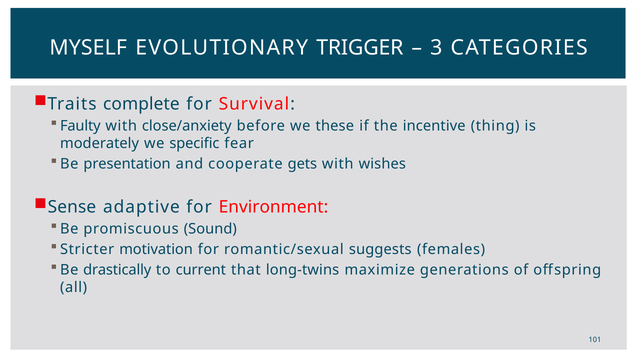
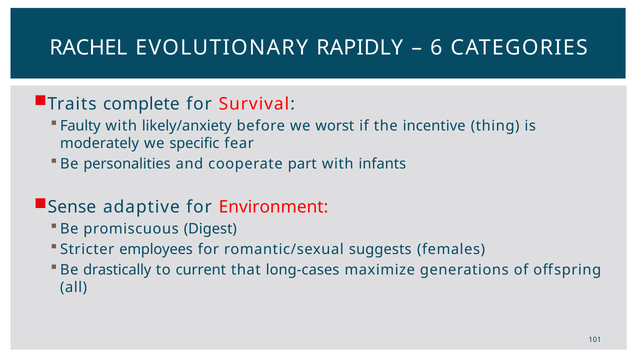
MYSELF: MYSELF -> RACHEL (88, 48)
TRIGGER: TRIGGER -> RAPIDLY (360, 48)
3: 3 -> 6 (436, 48)
close/anxiety: close/anxiety -> likely/anxiety (187, 126)
these: these -> worst (335, 126)
presentation: presentation -> personalities (127, 164)
gets: gets -> part (302, 164)
wishes: wishes -> infants (382, 164)
Sound: Sound -> Digest (210, 229)
motivation: motivation -> employees (156, 249)
long-twins: long-twins -> long-cases (303, 270)
